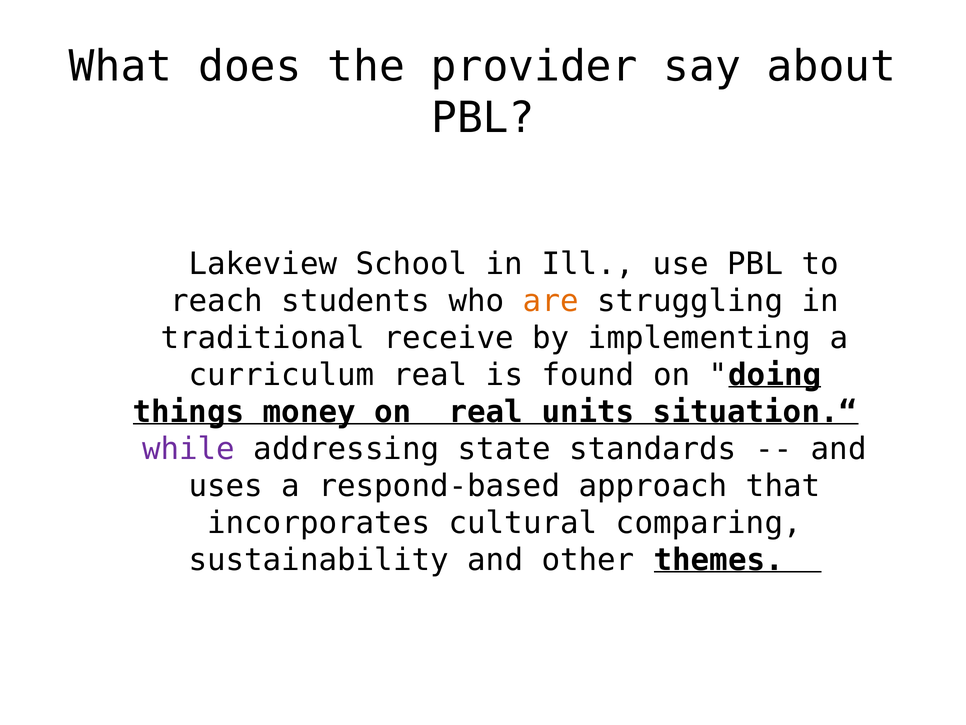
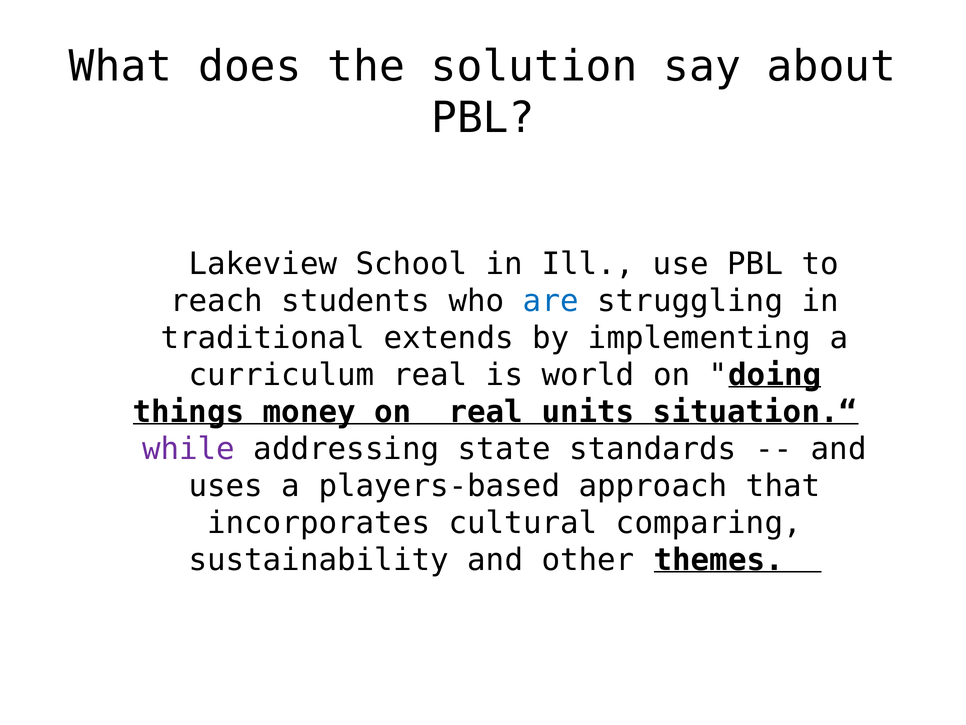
provider: provider -> solution (534, 67)
are colour: orange -> blue (551, 301)
receive: receive -> extends (449, 338)
found: found -> world (588, 375)
respond-based: respond-based -> players-based (439, 486)
